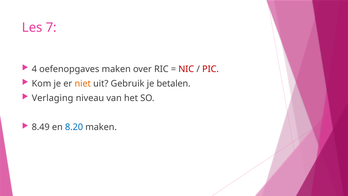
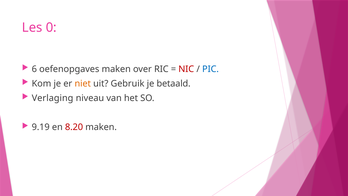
7: 7 -> 0 (51, 27)
4: 4 -> 6 (34, 69)
PIC colour: red -> blue (211, 69)
betalen: betalen -> betaald (174, 84)
8.49: 8.49 -> 9.19 (41, 127)
8.20 colour: blue -> red (74, 127)
